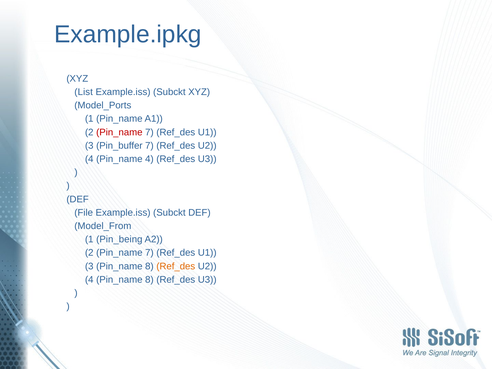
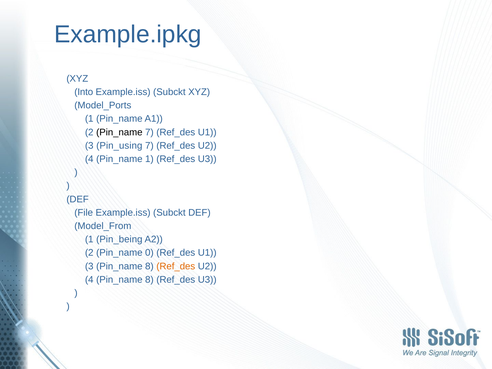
List: List -> Into (84, 92)
Pin_name colour: red -> black (119, 132)
Pin_buffer: Pin_buffer -> Pin_using (119, 146)
Pin_name 4: 4 -> 1 (149, 159)
7: 7 -> 0 (149, 253)
